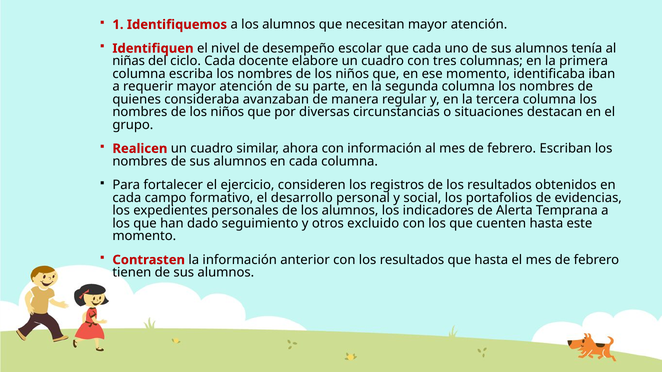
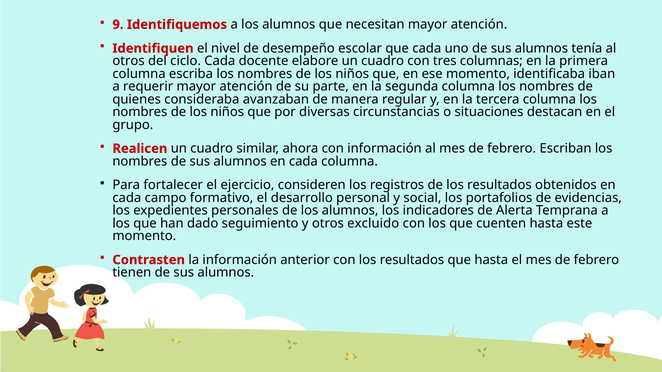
1: 1 -> 9 (118, 25)
niñas: niñas -> otros (129, 61)
